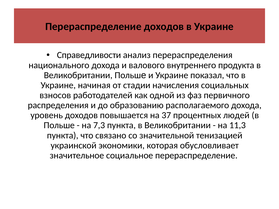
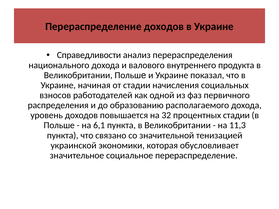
37: 37 -> 32 (166, 115)
процентных людей: людей -> стадии (236, 115)
7,3: 7,3 -> 6,1 (99, 125)
